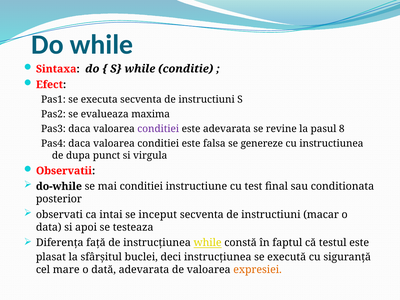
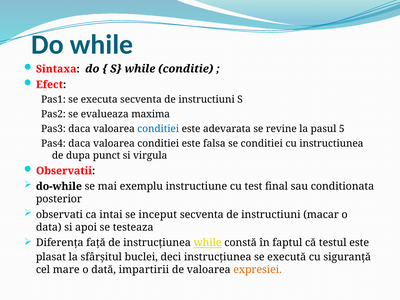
conditiei colour: purple -> blue (158, 129)
8: 8 -> 5 (342, 129)
se genereze: genereze -> conditiei (262, 144)
mai conditiei: conditiei -> exemplu (141, 186)
dată adevarata: adevarata -> impartirii (144, 270)
